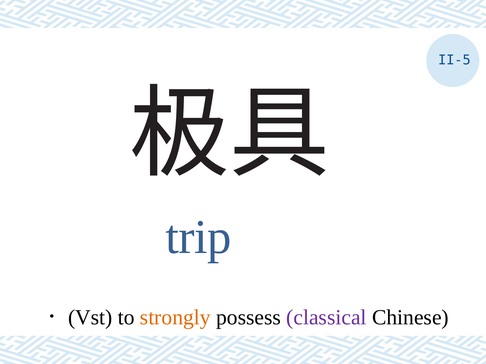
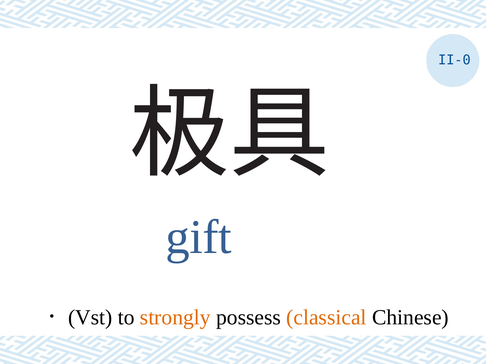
II-5: II-5 -> II-0 (454, 60)
trip: trip -> gift (199, 237)
classical colour: purple -> orange (326, 318)
